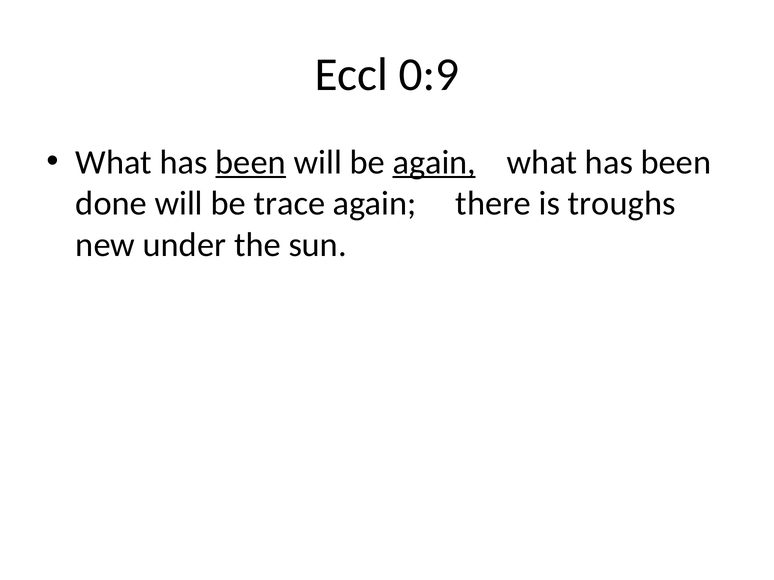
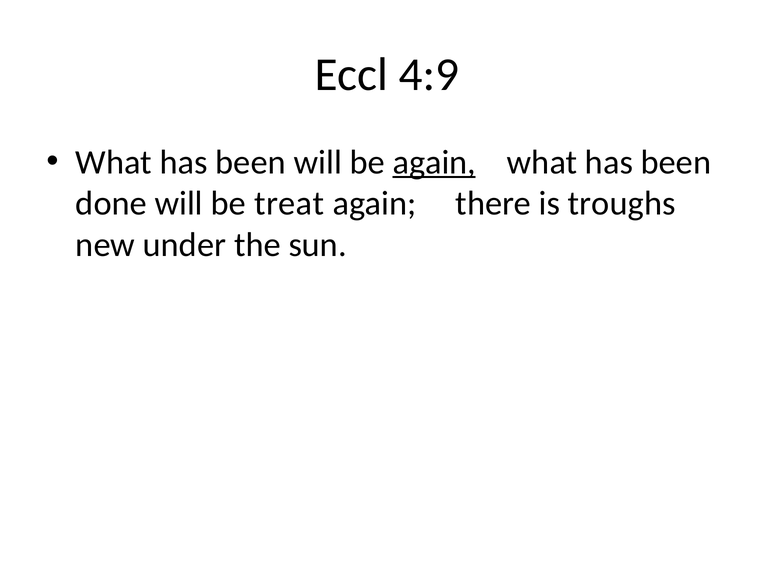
0:9: 0:9 -> 4:9 (429, 75)
been underline: present -> none (251, 162)
trace: trace -> treat (289, 204)
